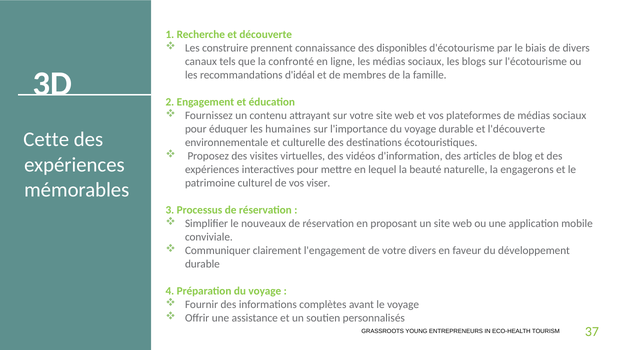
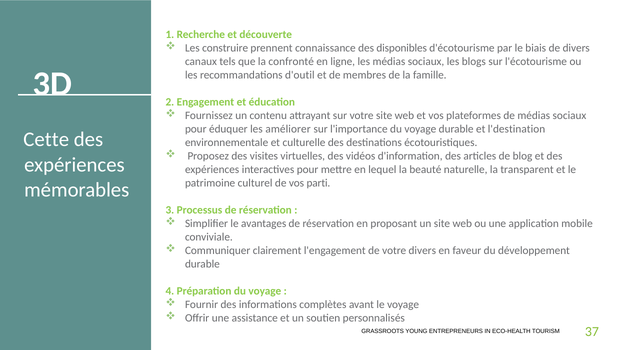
d'idéal: d'idéal -> d'outil (300, 75)
humaines: humaines -> améliorer (288, 129)
l'découverte: l'découverte -> l'destination (517, 129)
engagerons: engagerons -> transparent (527, 169)
viser: viser -> parti (318, 183)
nouveaux: nouveaux -> avantages (264, 223)
